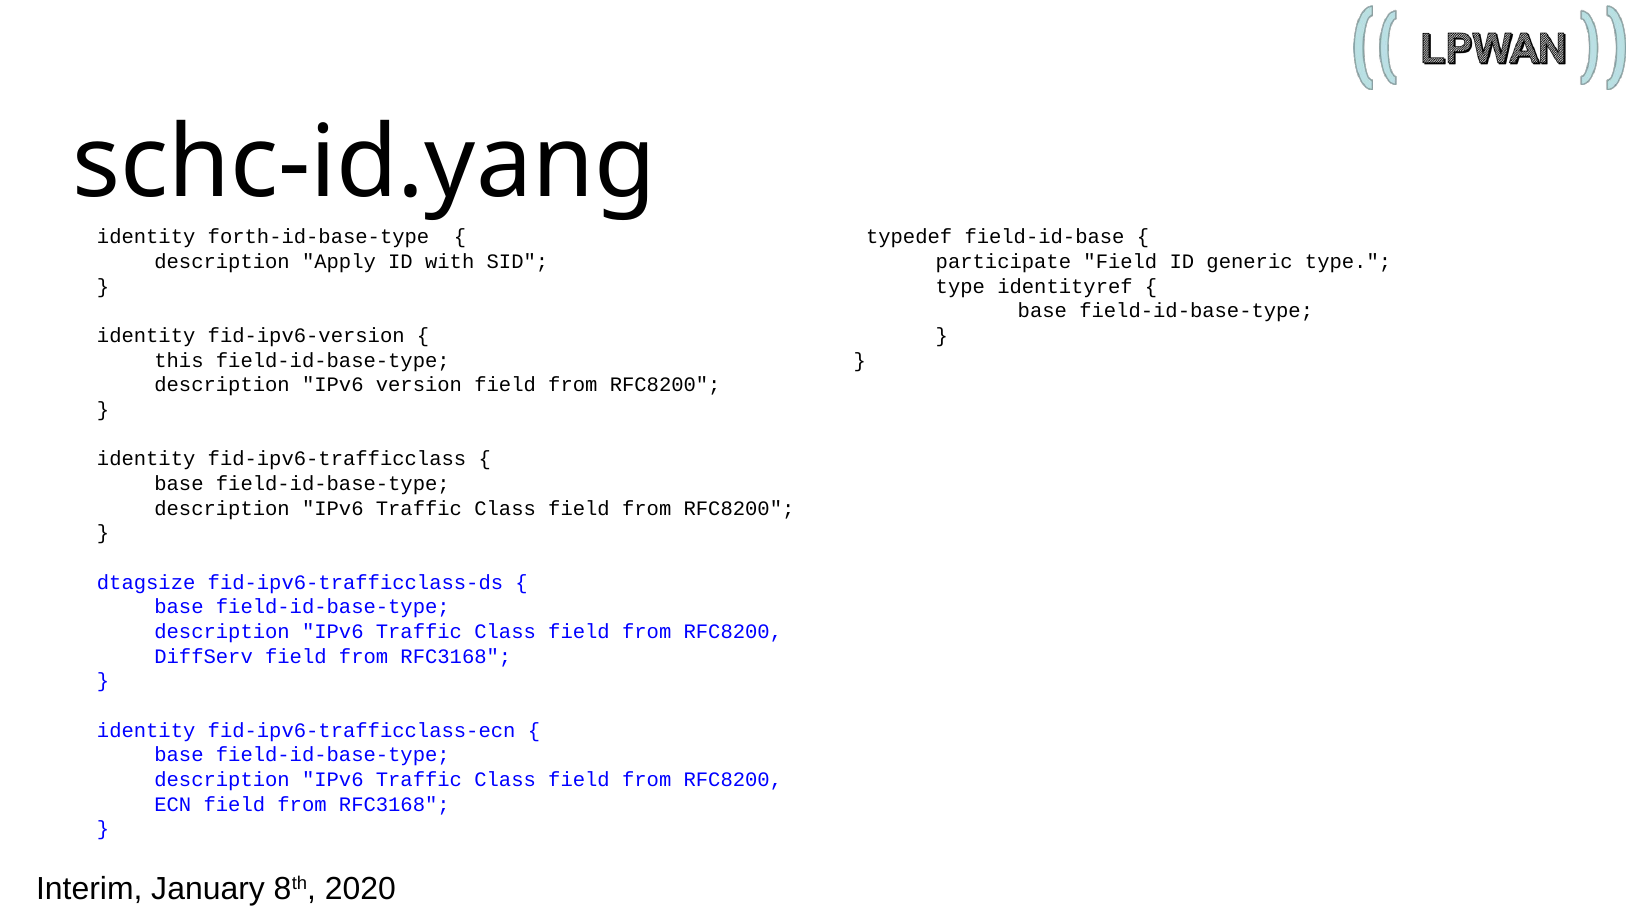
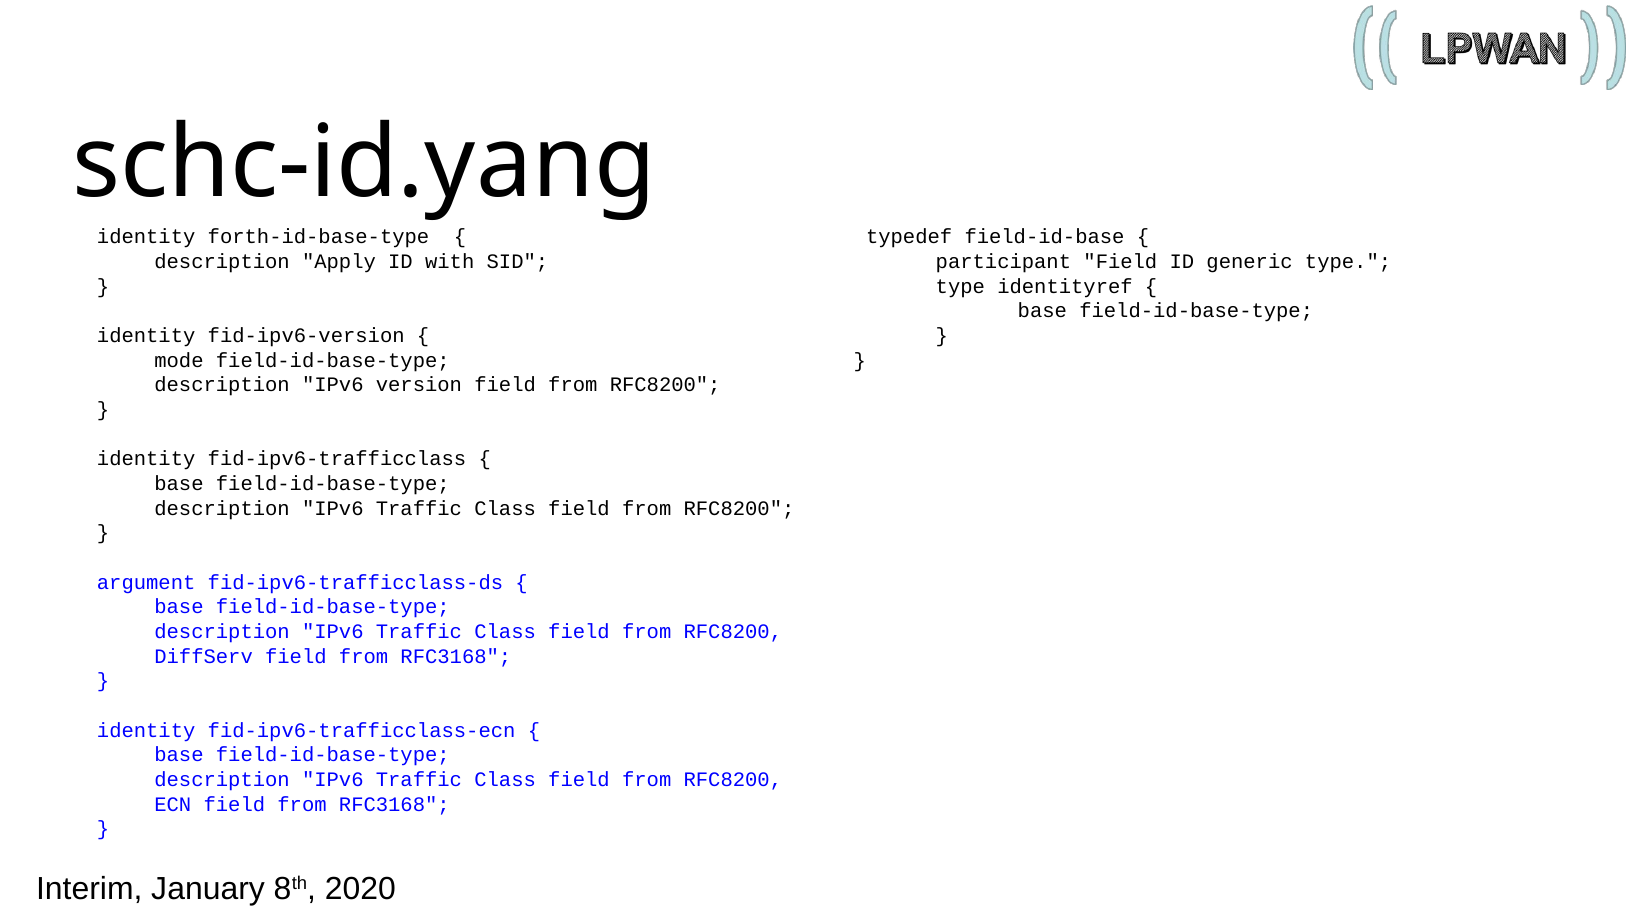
participate: participate -> participant (1003, 262)
this: this -> mode (179, 360)
dtagsize: dtagsize -> argument (146, 582)
